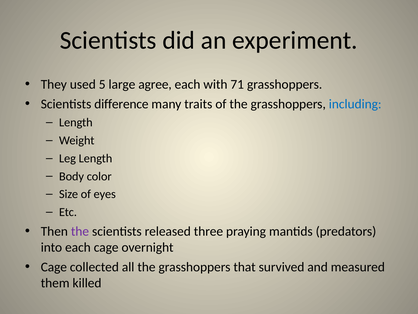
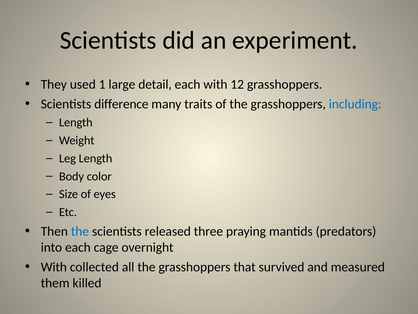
5: 5 -> 1 (102, 84)
agree: agree -> detail (155, 84)
71: 71 -> 12 (237, 84)
the colour: purple -> blue (80, 231)
Cage: Cage -> With (54, 267)
